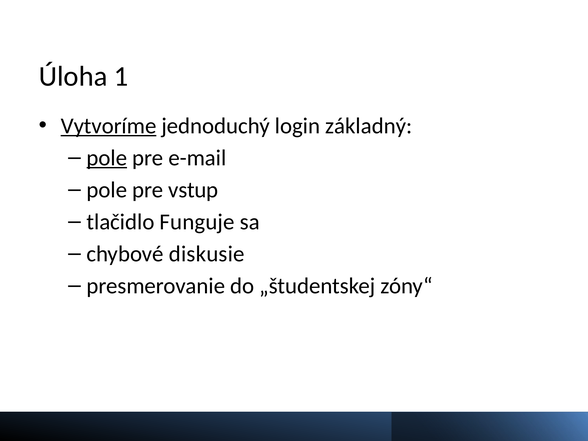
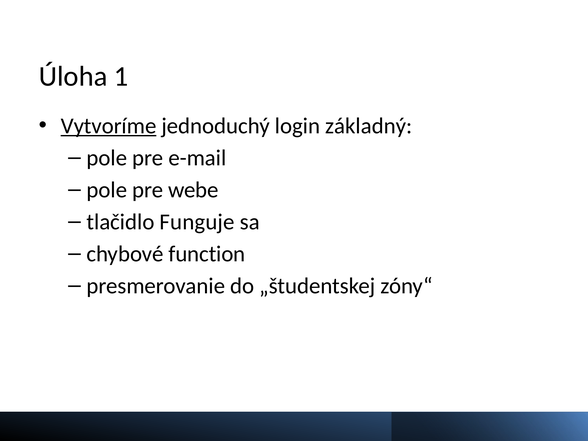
pole underline: present -> none (107, 158)
vstup: vstup -> webe (193, 190)
diskusie: diskusie -> function (207, 254)
